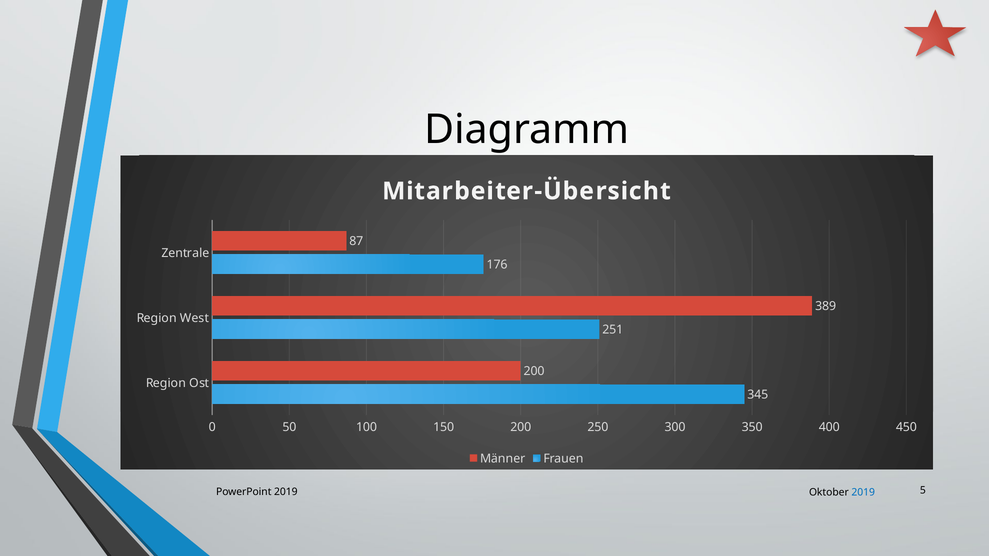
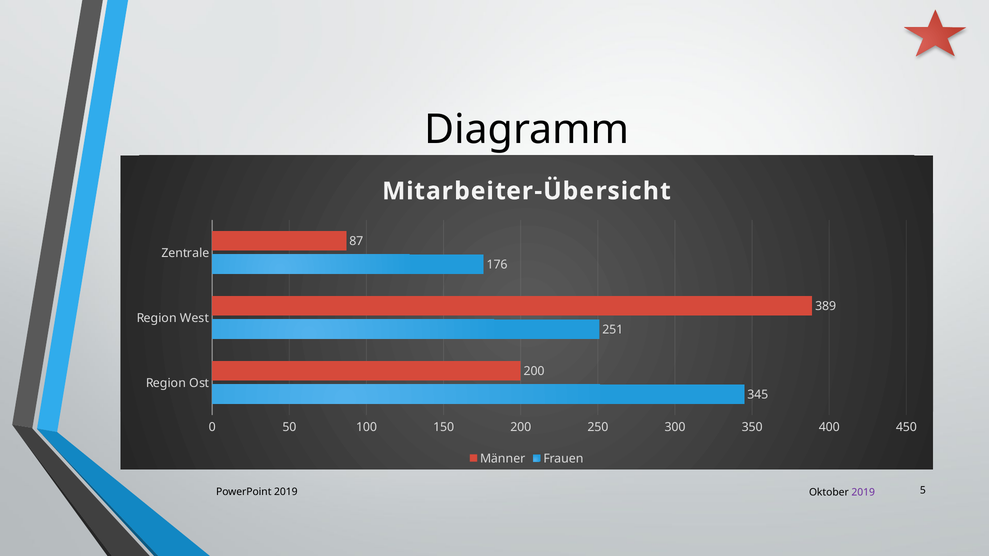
2019 colour: blue -> purple (863, 493)
